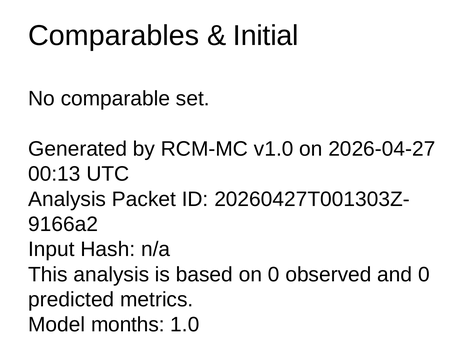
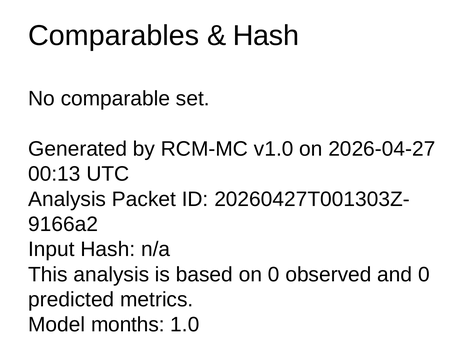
Initial: Initial -> Hash (266, 36)
